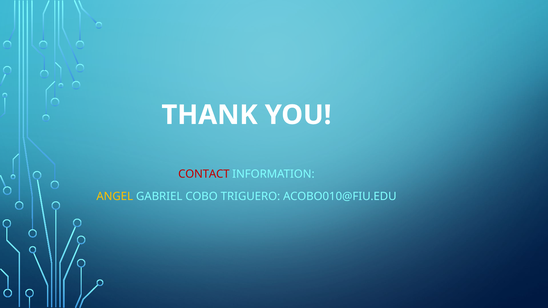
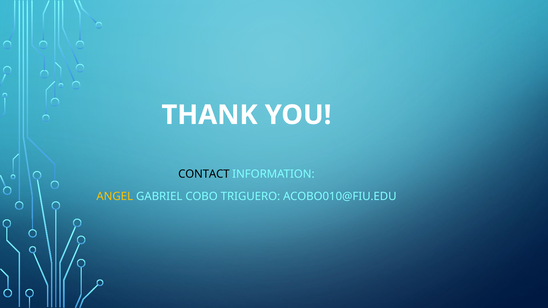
CONTACT colour: red -> black (204, 174)
